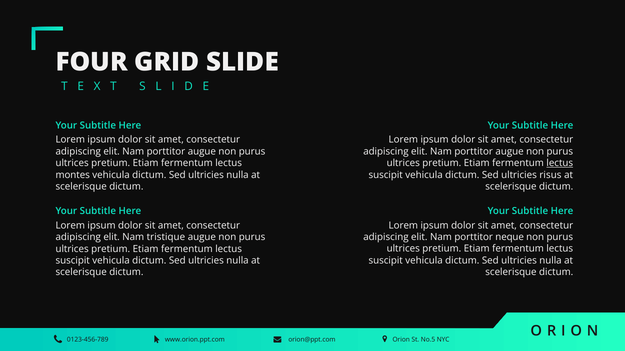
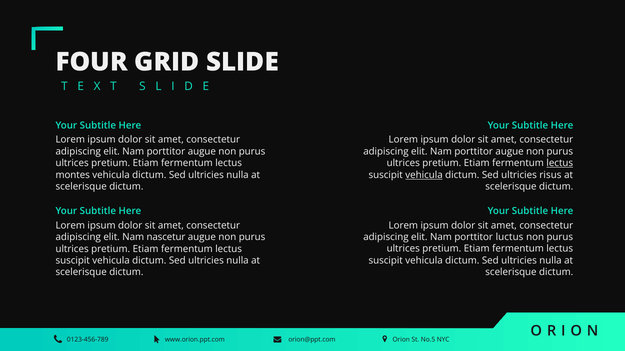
vehicula underline: none -> present (424, 175)
neque: neque -> luctus (510, 237)
tristique: tristique -> nascetur (166, 237)
